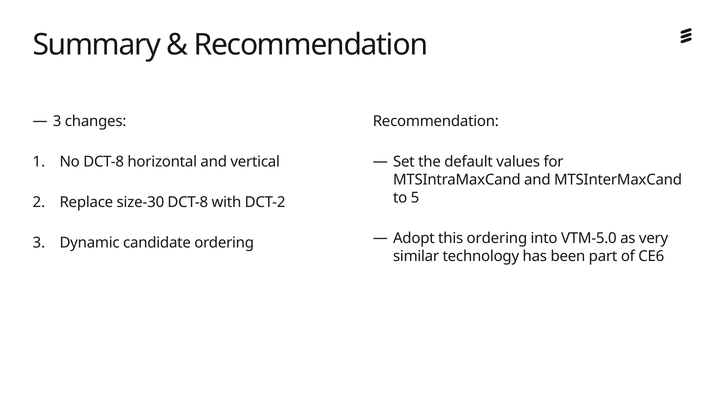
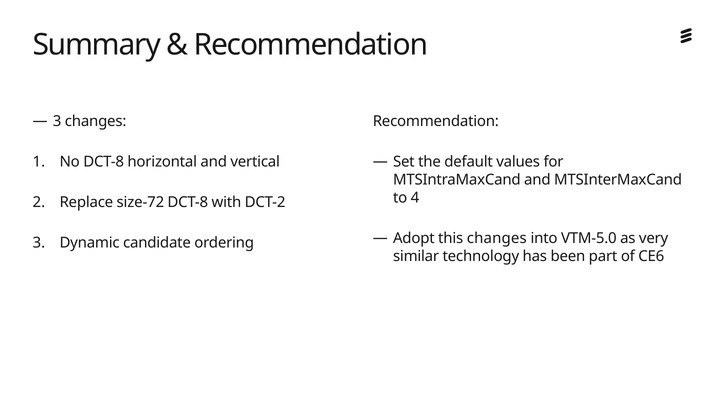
5: 5 -> 4 (415, 198)
size-30: size-30 -> size-72 (140, 202)
this ordering: ordering -> changes (497, 238)
